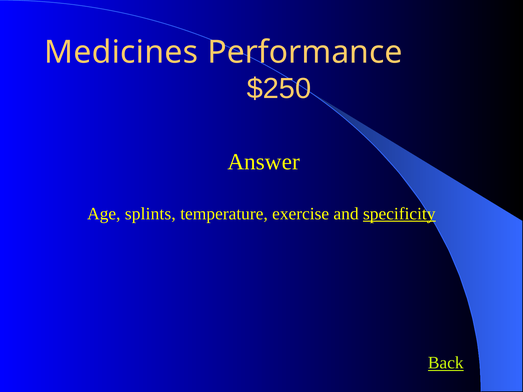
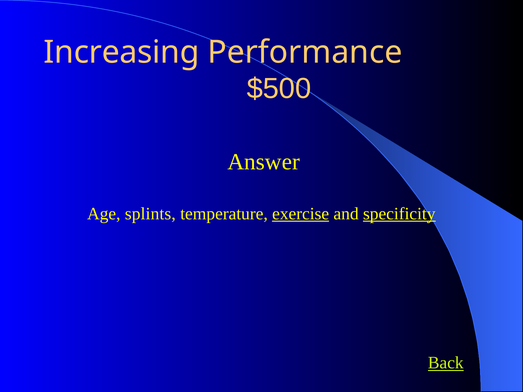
Medicines: Medicines -> Increasing (121, 52)
$250: $250 -> $500 (279, 89)
exercise underline: none -> present (301, 214)
